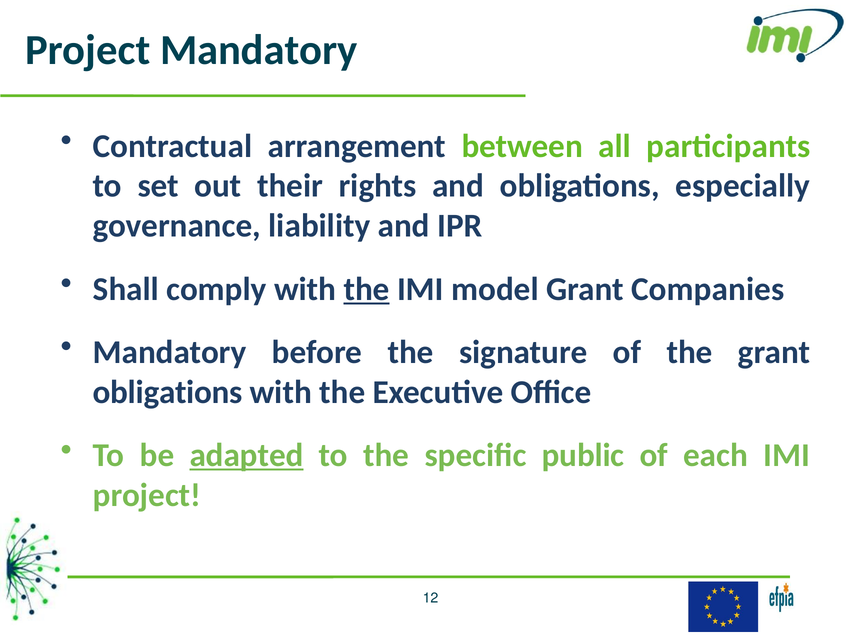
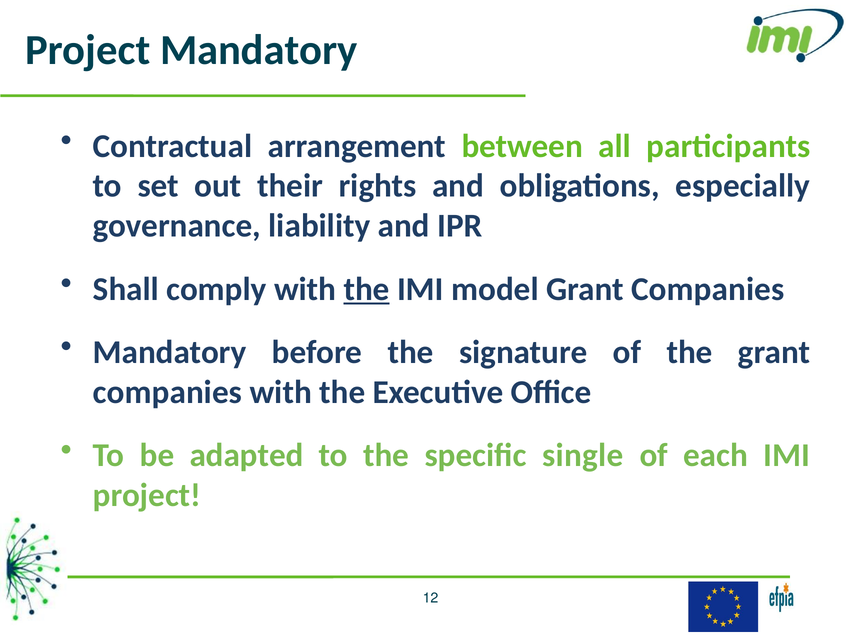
obligations: obligations -> companies (168, 392)
adapted underline: present -> none (247, 455)
public: public -> single (583, 455)
